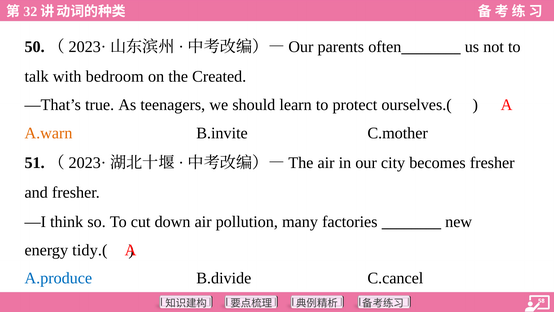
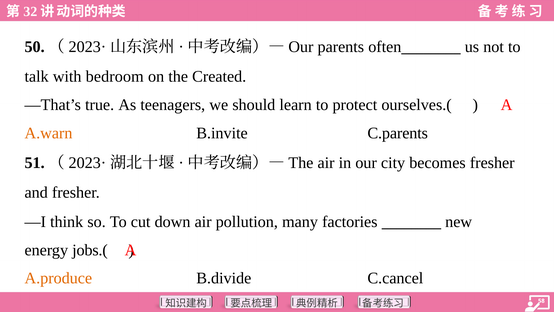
C.mother: C.mother -> C.parents (398, 133)
tidy.(: tidy.( -> jobs.( (90, 250)
A.produce colour: blue -> orange (58, 278)
